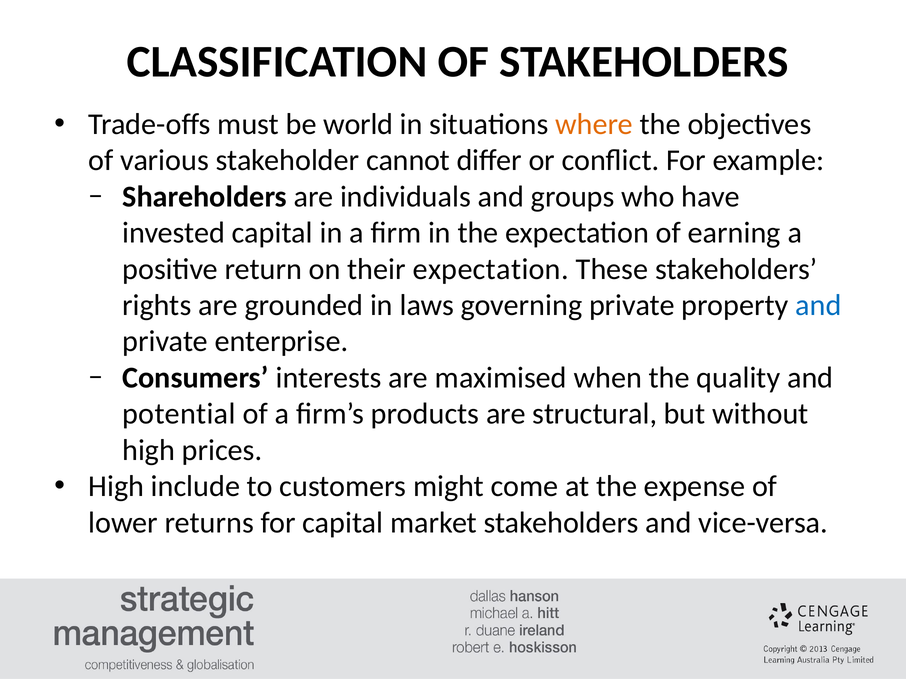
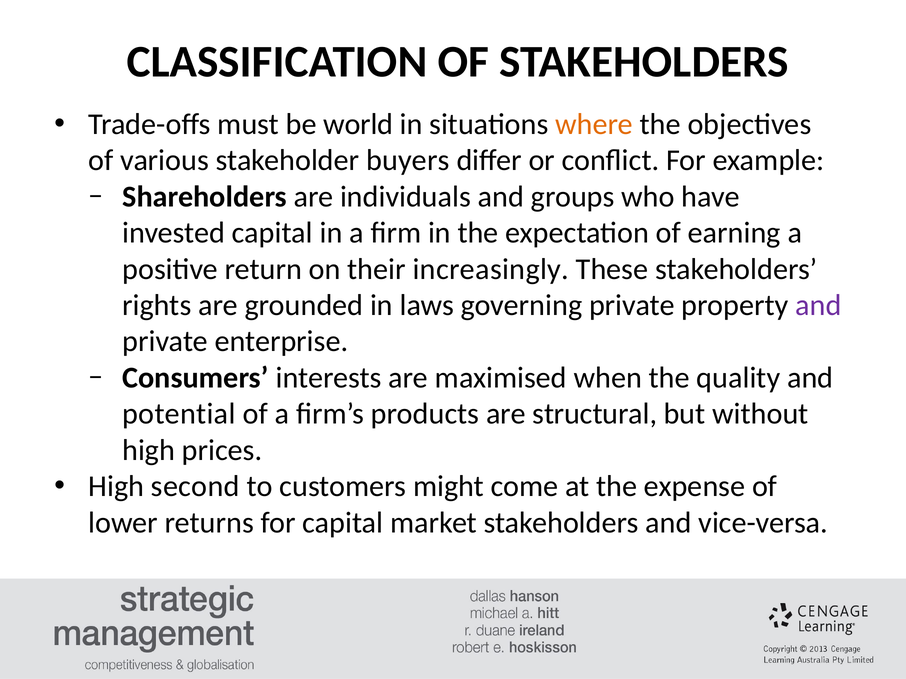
cannot: cannot -> buyers (408, 161)
their expectation: expectation -> increasingly (491, 269)
and colour: blue -> purple (818, 306)
include: include -> second (195, 487)
